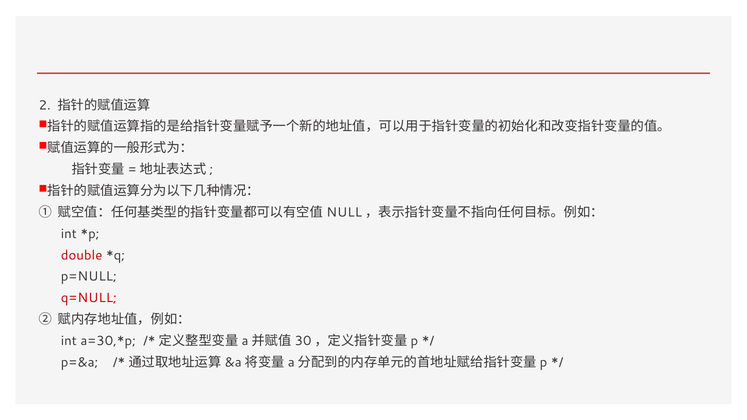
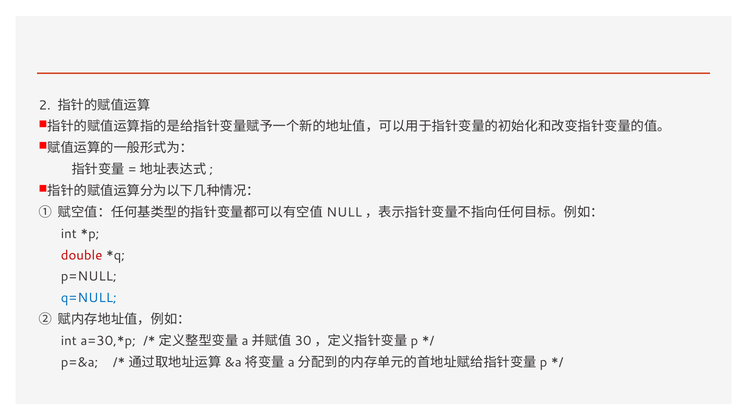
q=NULL colour: red -> blue (89, 298)
